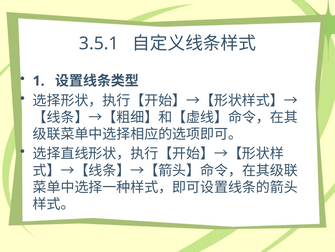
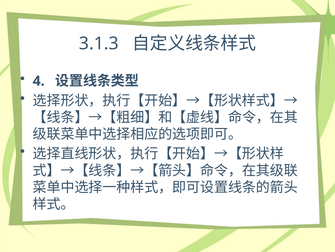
3.5.1: 3.5.1 -> 3.1.3 (99, 43)
1: 1 -> 4 (39, 81)
